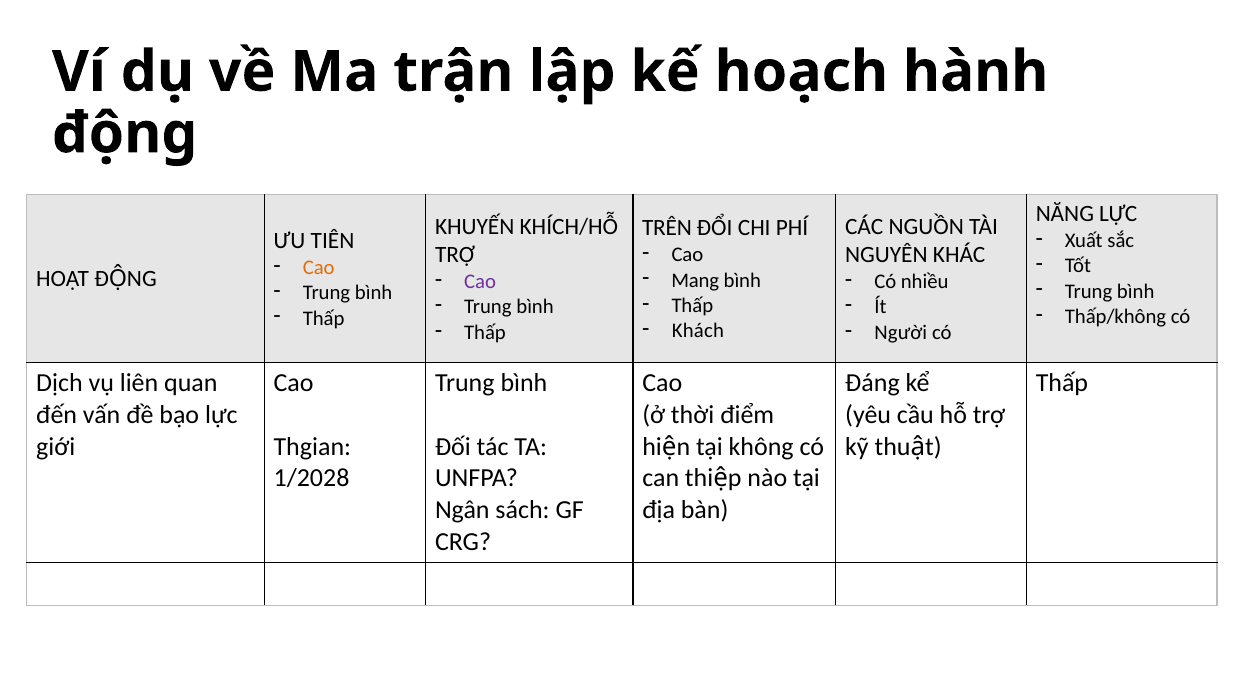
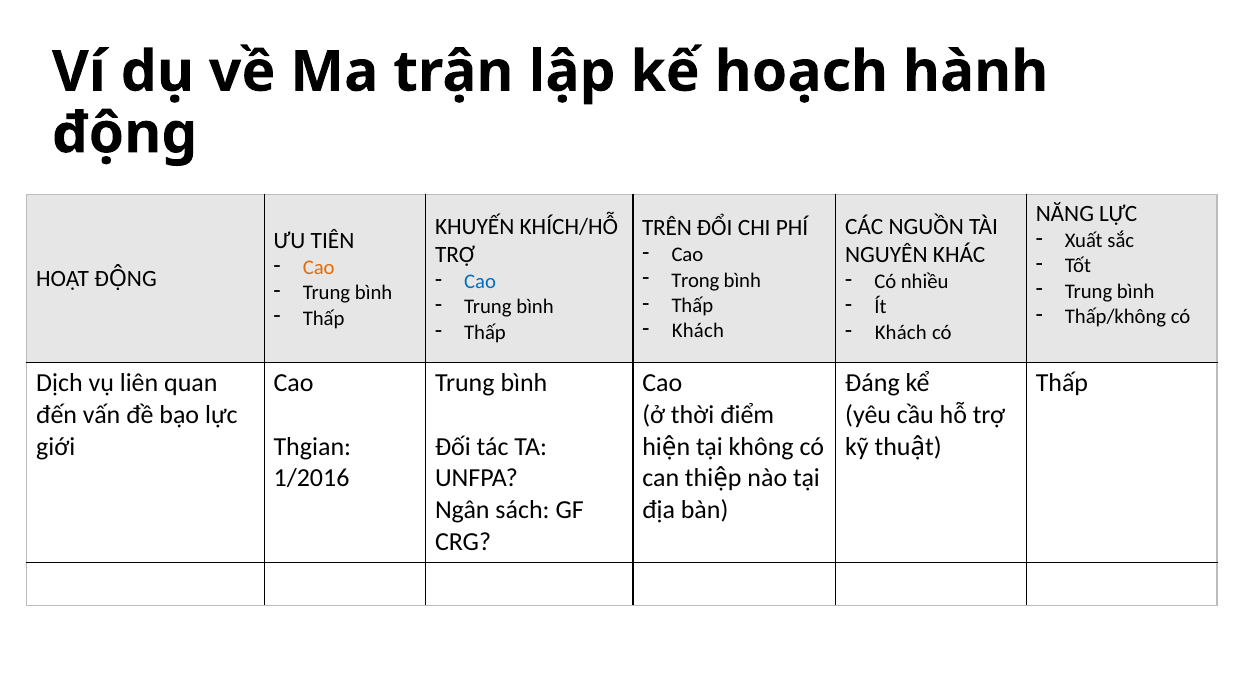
Mang: Mang -> Trong (695, 280)
Cao colour: purple -> blue (480, 282)
Người: Người -> Khách (901, 333)
1/2028: 1/2028 -> 1/2016 (312, 479)
